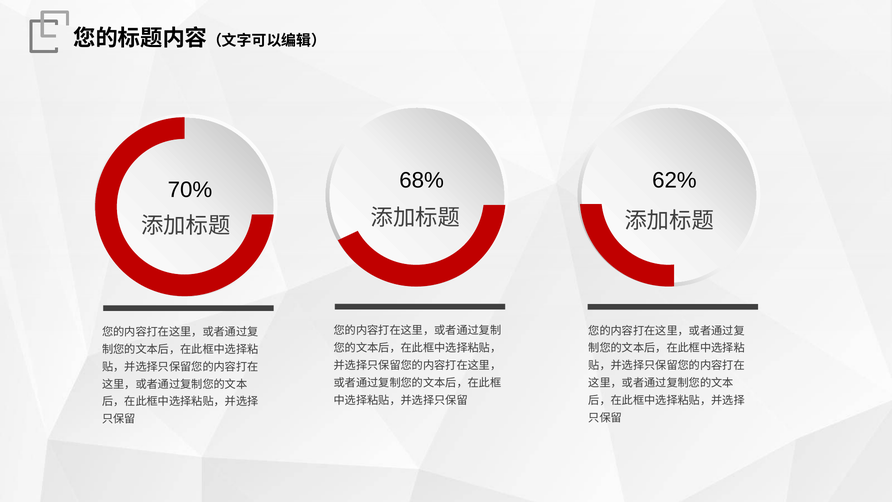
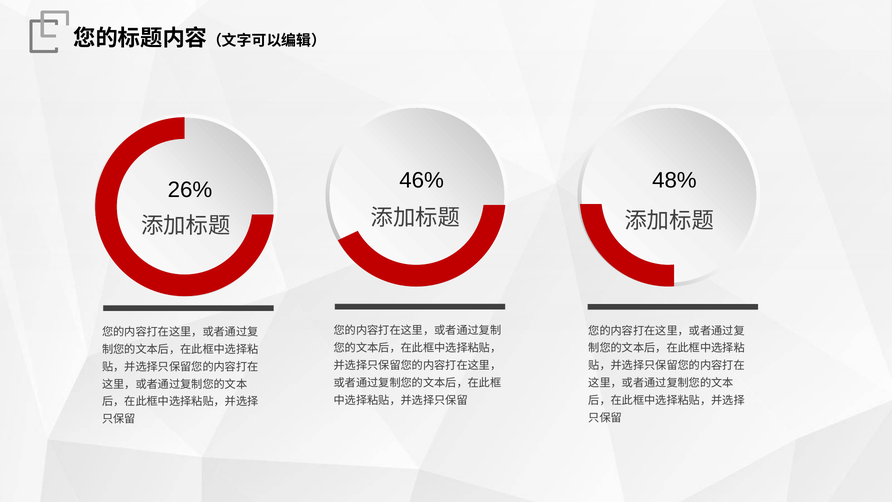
68%: 68% -> 46% (422, 180)
62%: 62% -> 48% (674, 180)
70%: 70% -> 26% (190, 190)
